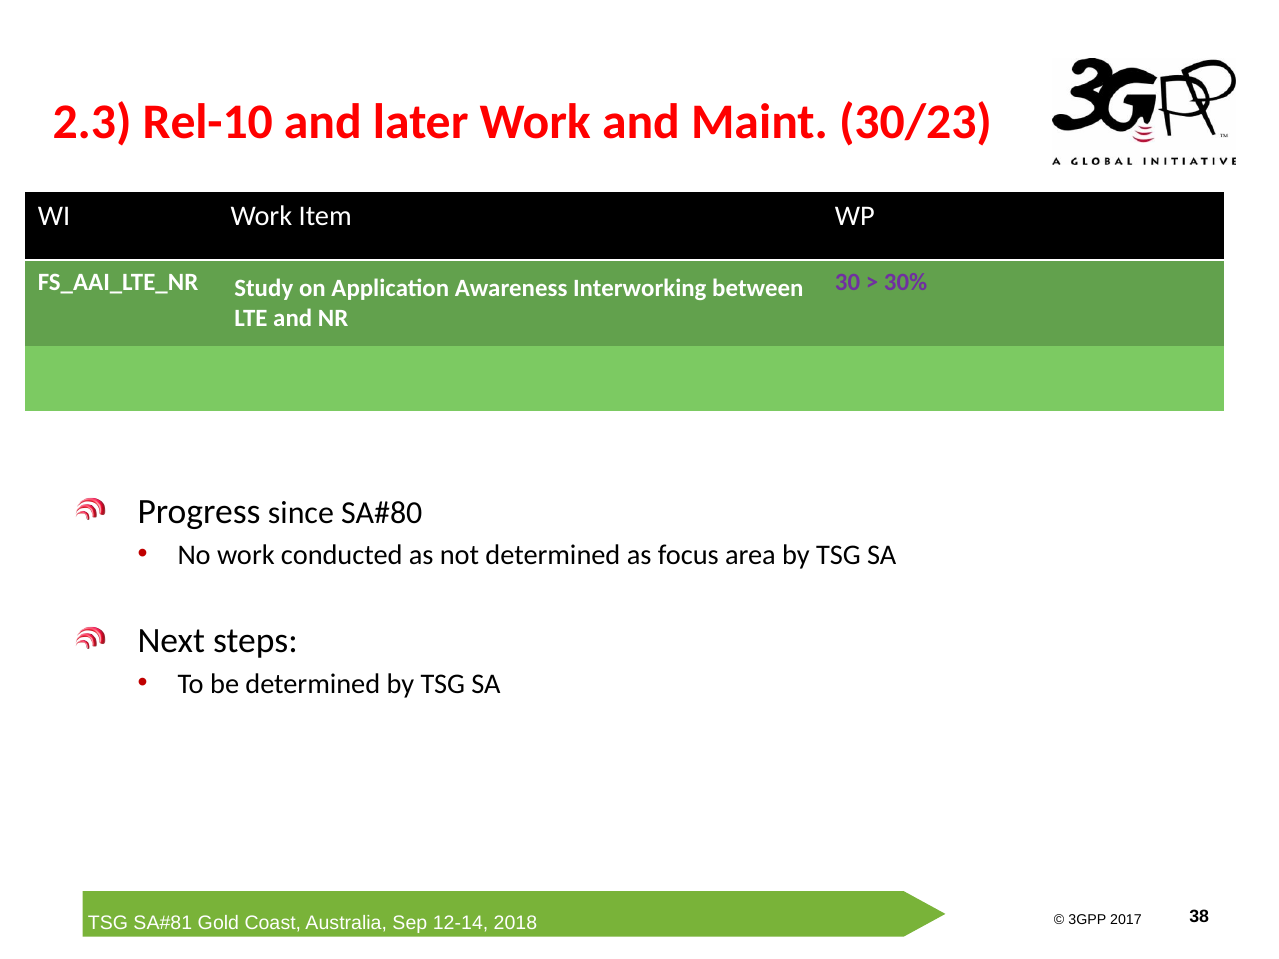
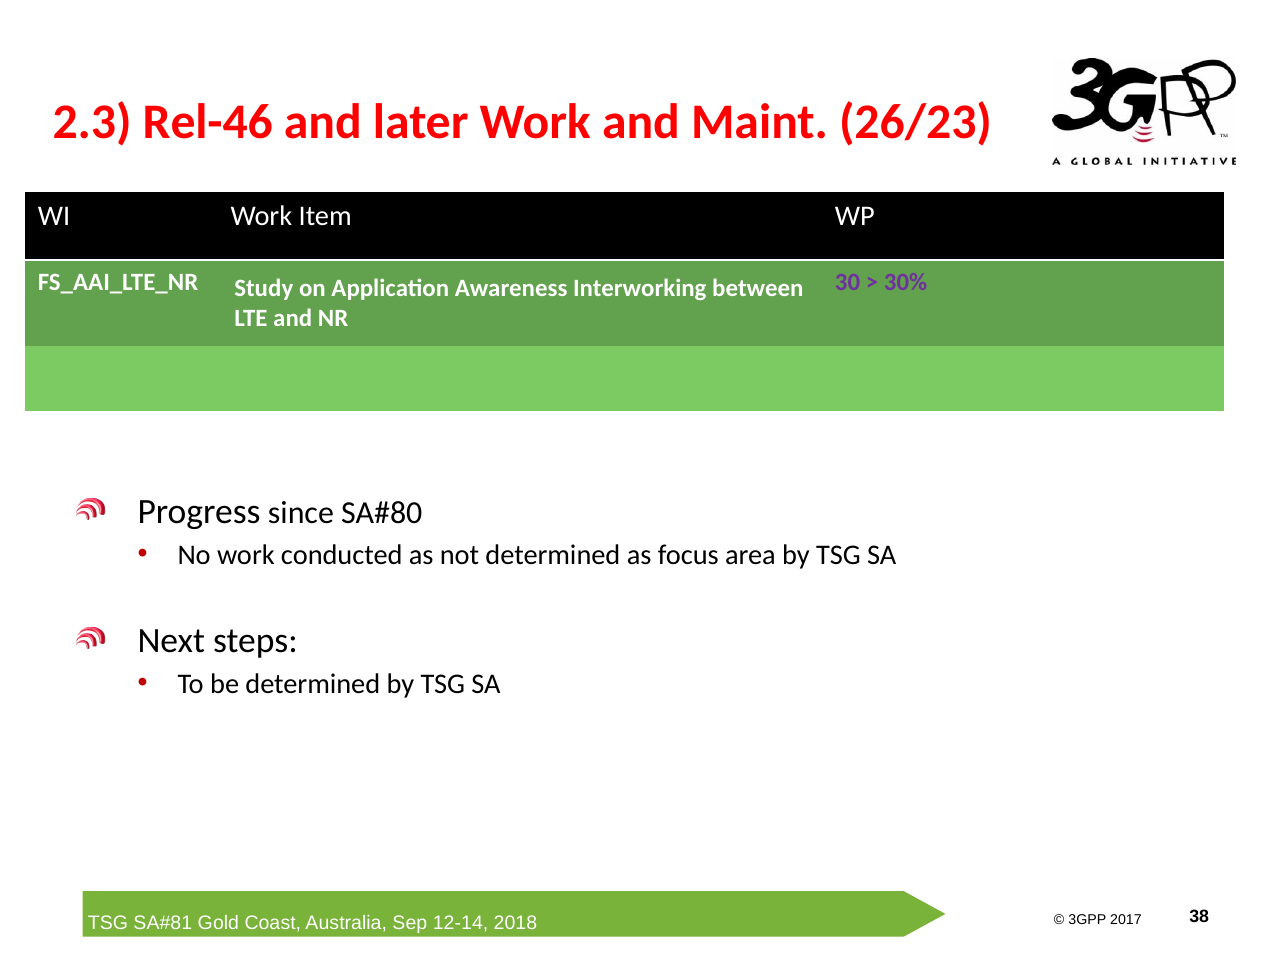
Rel-10: Rel-10 -> Rel-46 (208, 122)
30/23: 30/23 -> 26/23 (915, 122)
